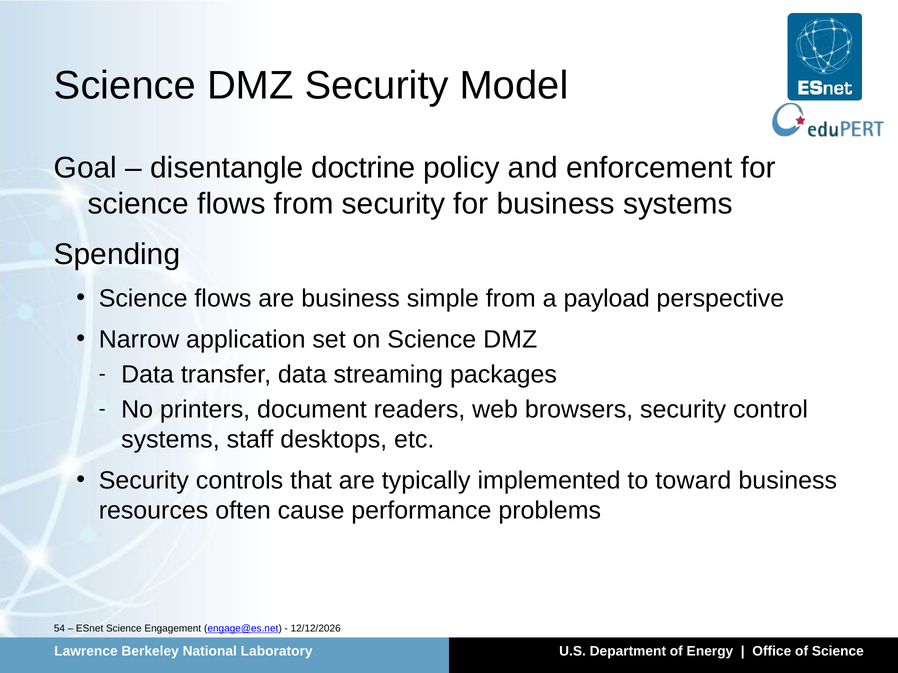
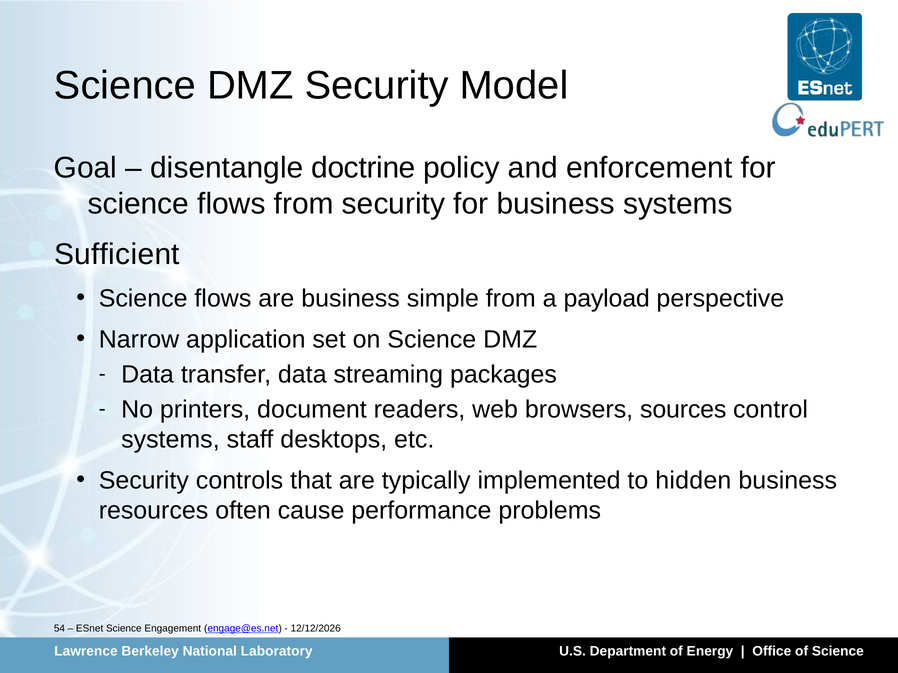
Spending: Spending -> Sufficient (117, 255)
browsers security: security -> sources (683, 410)
toward: toward -> hidden (693, 481)
